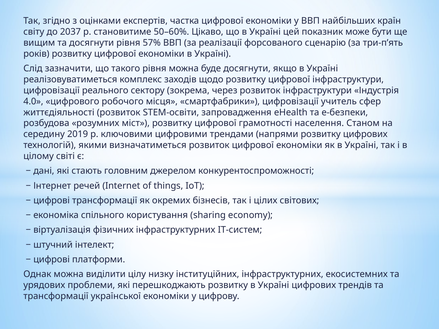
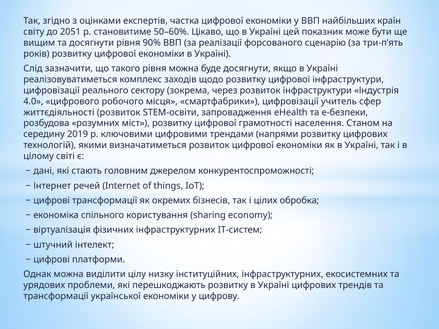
2037: 2037 -> 2051 (70, 32)
57%: 57% -> 90% (152, 43)
світових: світових -> обробка (299, 201)
